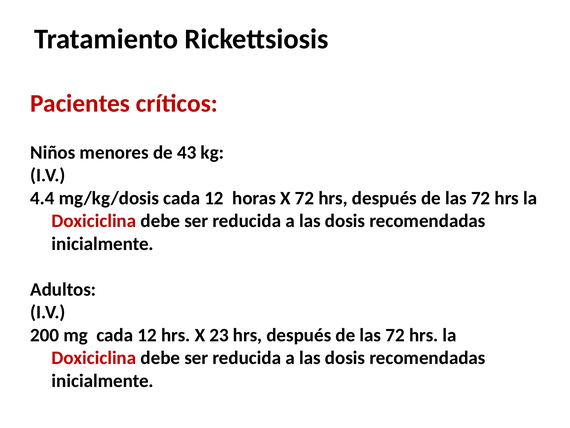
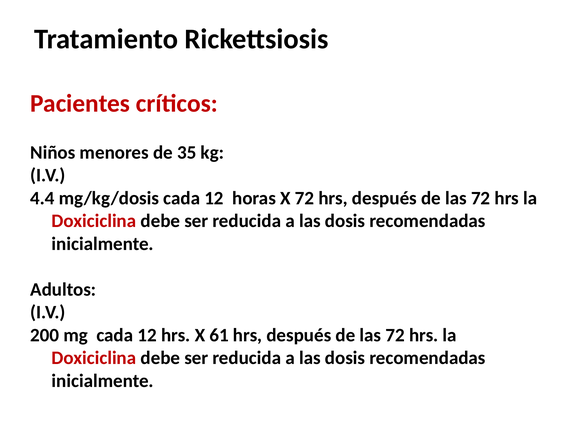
43: 43 -> 35 (187, 152)
23: 23 -> 61 (219, 335)
